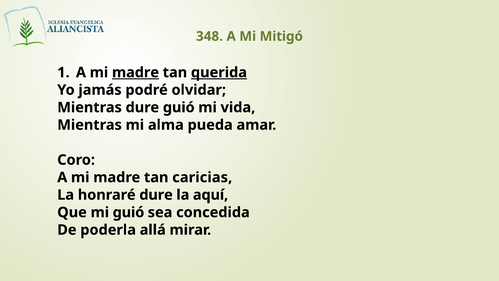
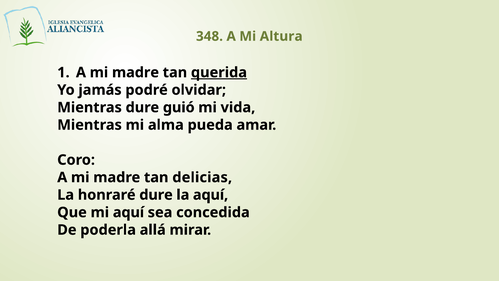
Mitigó: Mitigó -> Altura (281, 36)
madre underline: present -> none (136, 72)
caricias: caricias -> delicias (202, 177)
mi guió: guió -> aquí (128, 212)
